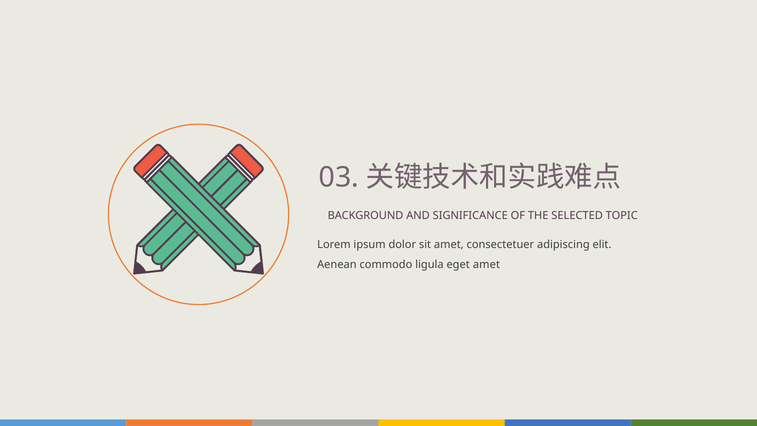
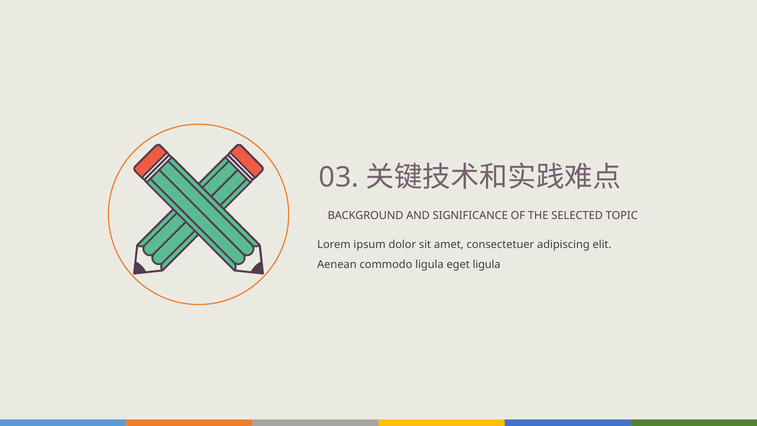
eget amet: amet -> ligula (487, 264)
